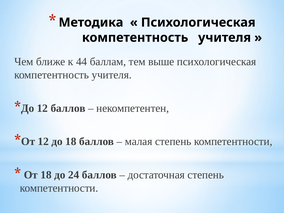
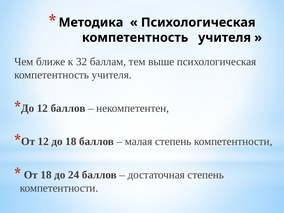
44: 44 -> 32 (82, 62)
